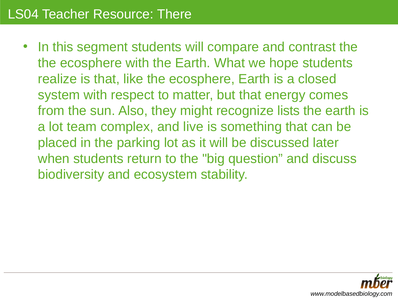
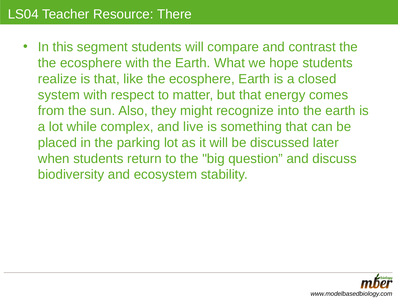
lists: lists -> into (288, 111)
team: team -> while (82, 127)
